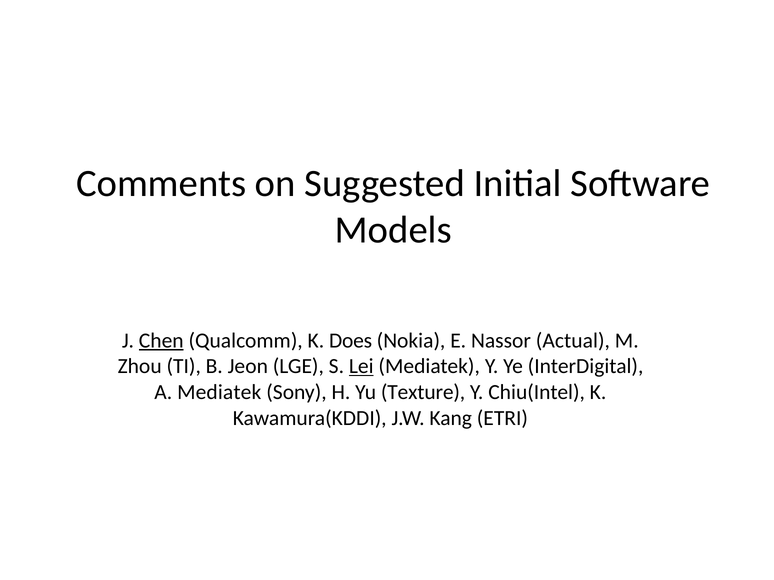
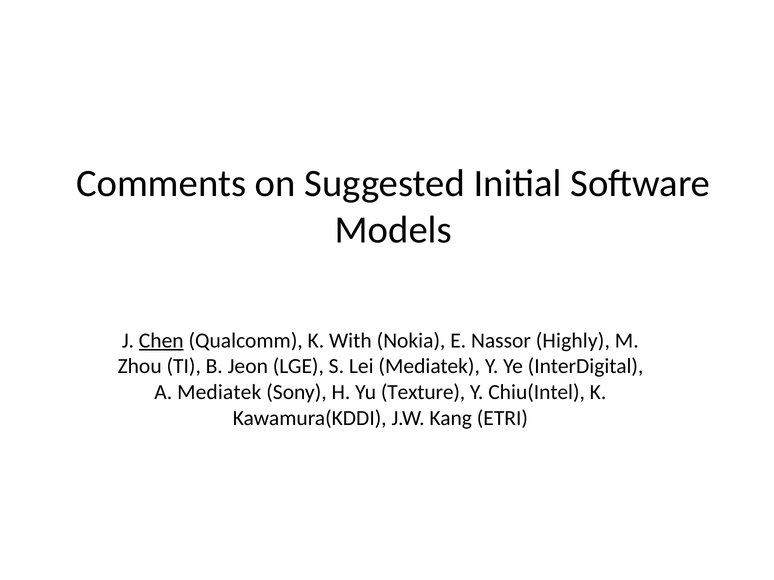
Does: Does -> With (350, 341)
Actual: Actual -> Highly (573, 341)
Lei underline: present -> none (361, 367)
